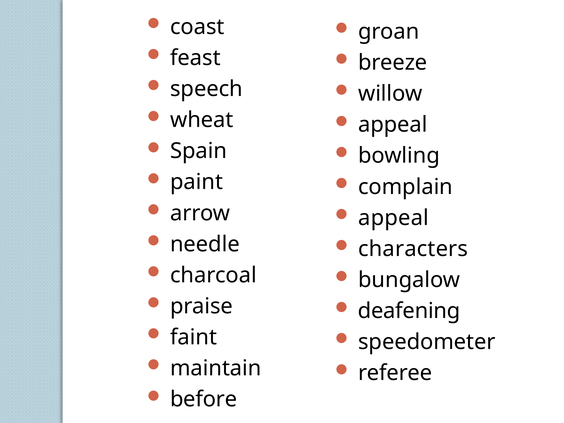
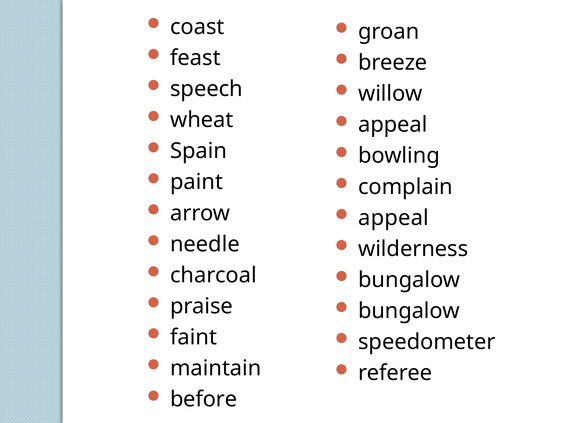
characters: characters -> wilderness (413, 249)
deafening: deafening -> bungalow (409, 311)
